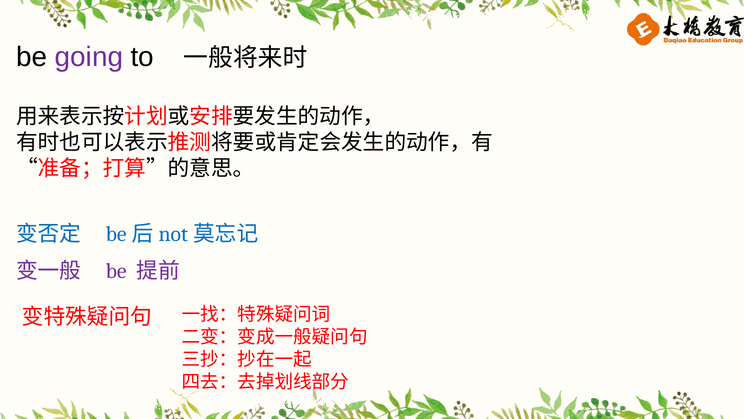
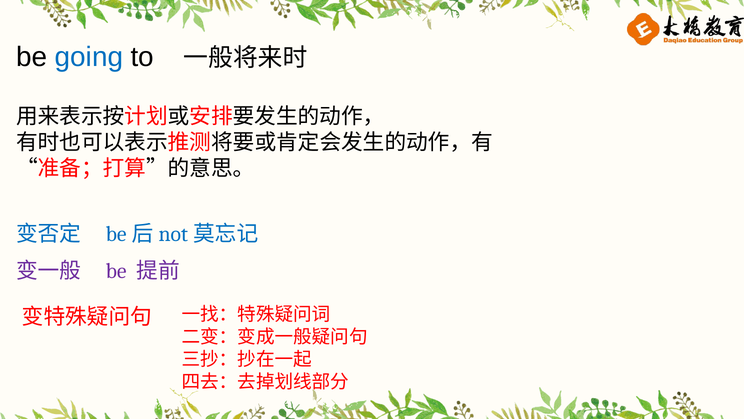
going colour: purple -> blue (89, 57)
